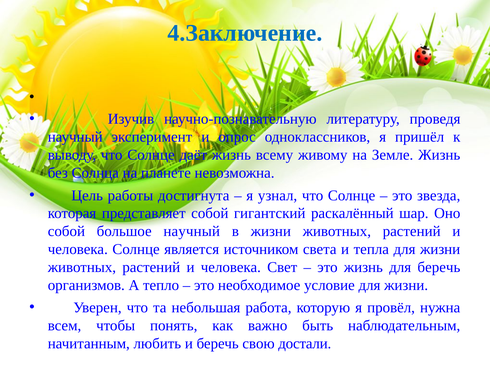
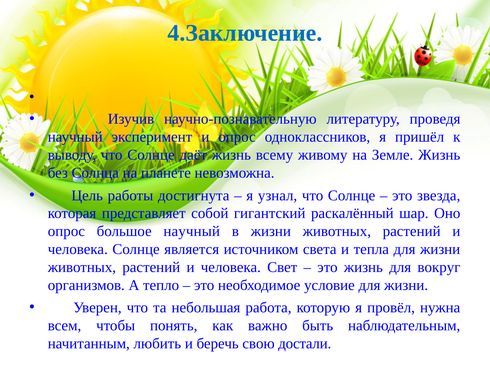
собой: собой -> опрос (66, 232)
для беречь: беречь -> вокруг (439, 268)
